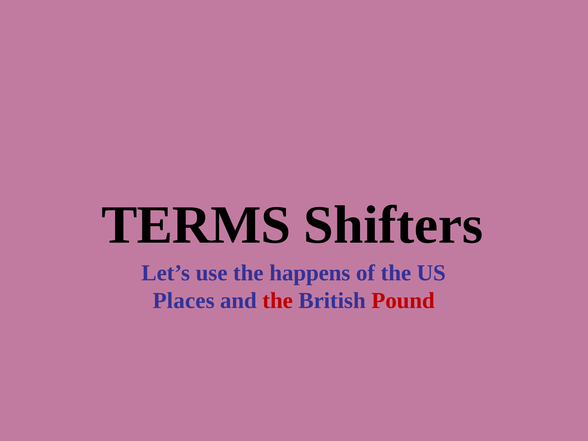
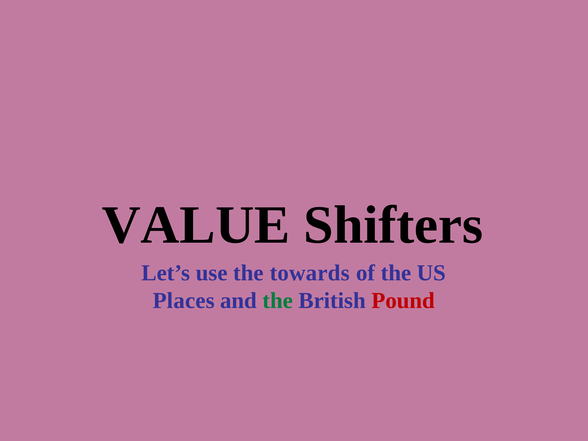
TERMS: TERMS -> VALUE (196, 225)
happens: happens -> towards (310, 273)
the colour: red -> green (278, 301)
